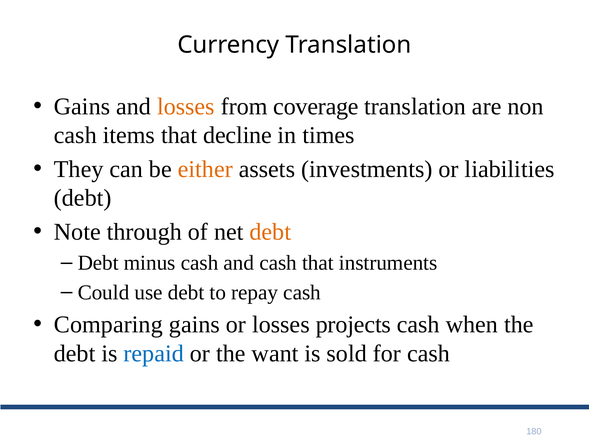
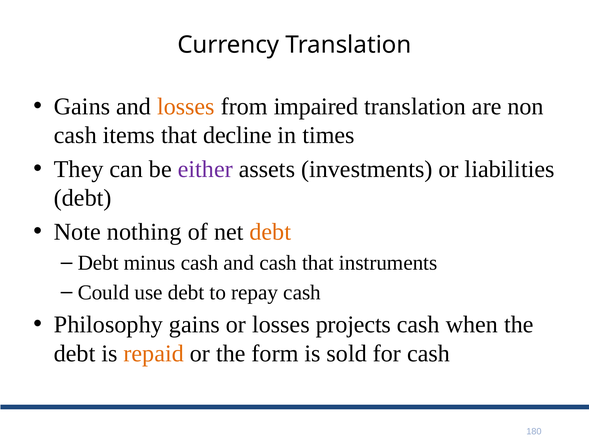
coverage: coverage -> impaired (316, 107)
either colour: orange -> purple (205, 169)
through: through -> nothing (144, 232)
Comparing: Comparing -> Philosophy (108, 325)
repaid colour: blue -> orange (154, 354)
want: want -> form (275, 354)
